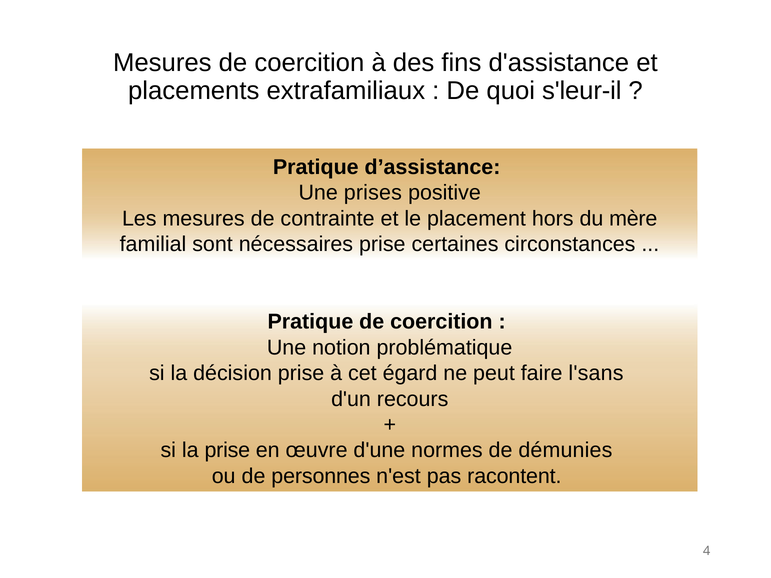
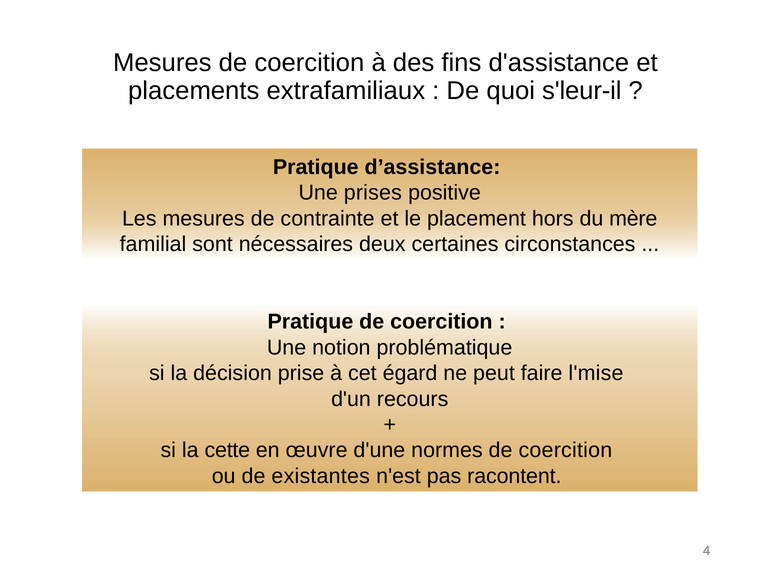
nécessaires prise: prise -> deux (382, 244)
l'sans: l'sans -> l'mise (596, 373)
la prise: prise -> cette (227, 451)
démunies: démunies -> coercition (565, 451)
personnes: personnes -> existantes (321, 476)
